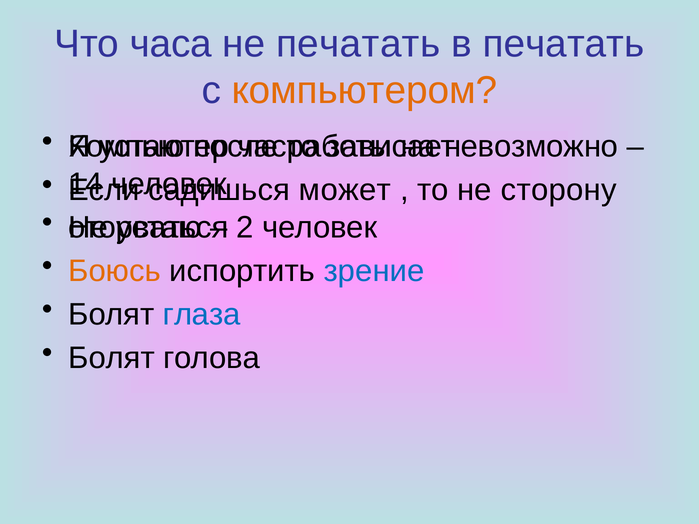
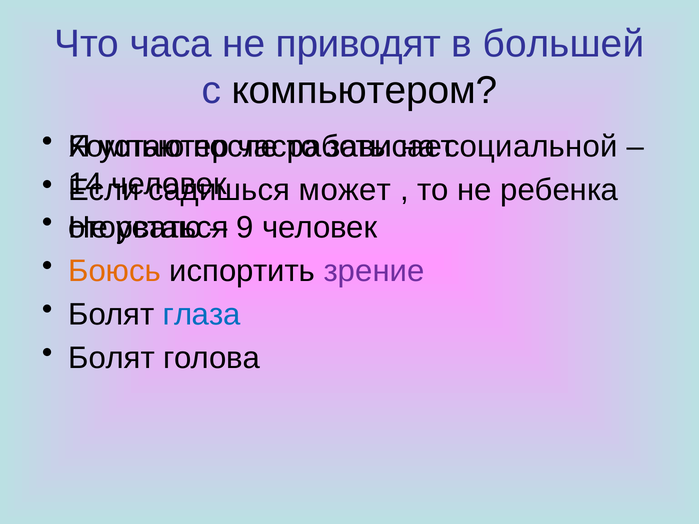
не печатать: печатать -> приводят (359, 44)
в печатать: печатать -> большей (564, 44)
компьютером colour: orange -> black (365, 91)
невозможно: невозможно -> социальной (531, 147)
сторону: сторону -> ребенка (559, 190)
2: 2 -> 9 (245, 227)
зрение colour: blue -> purple (374, 271)
